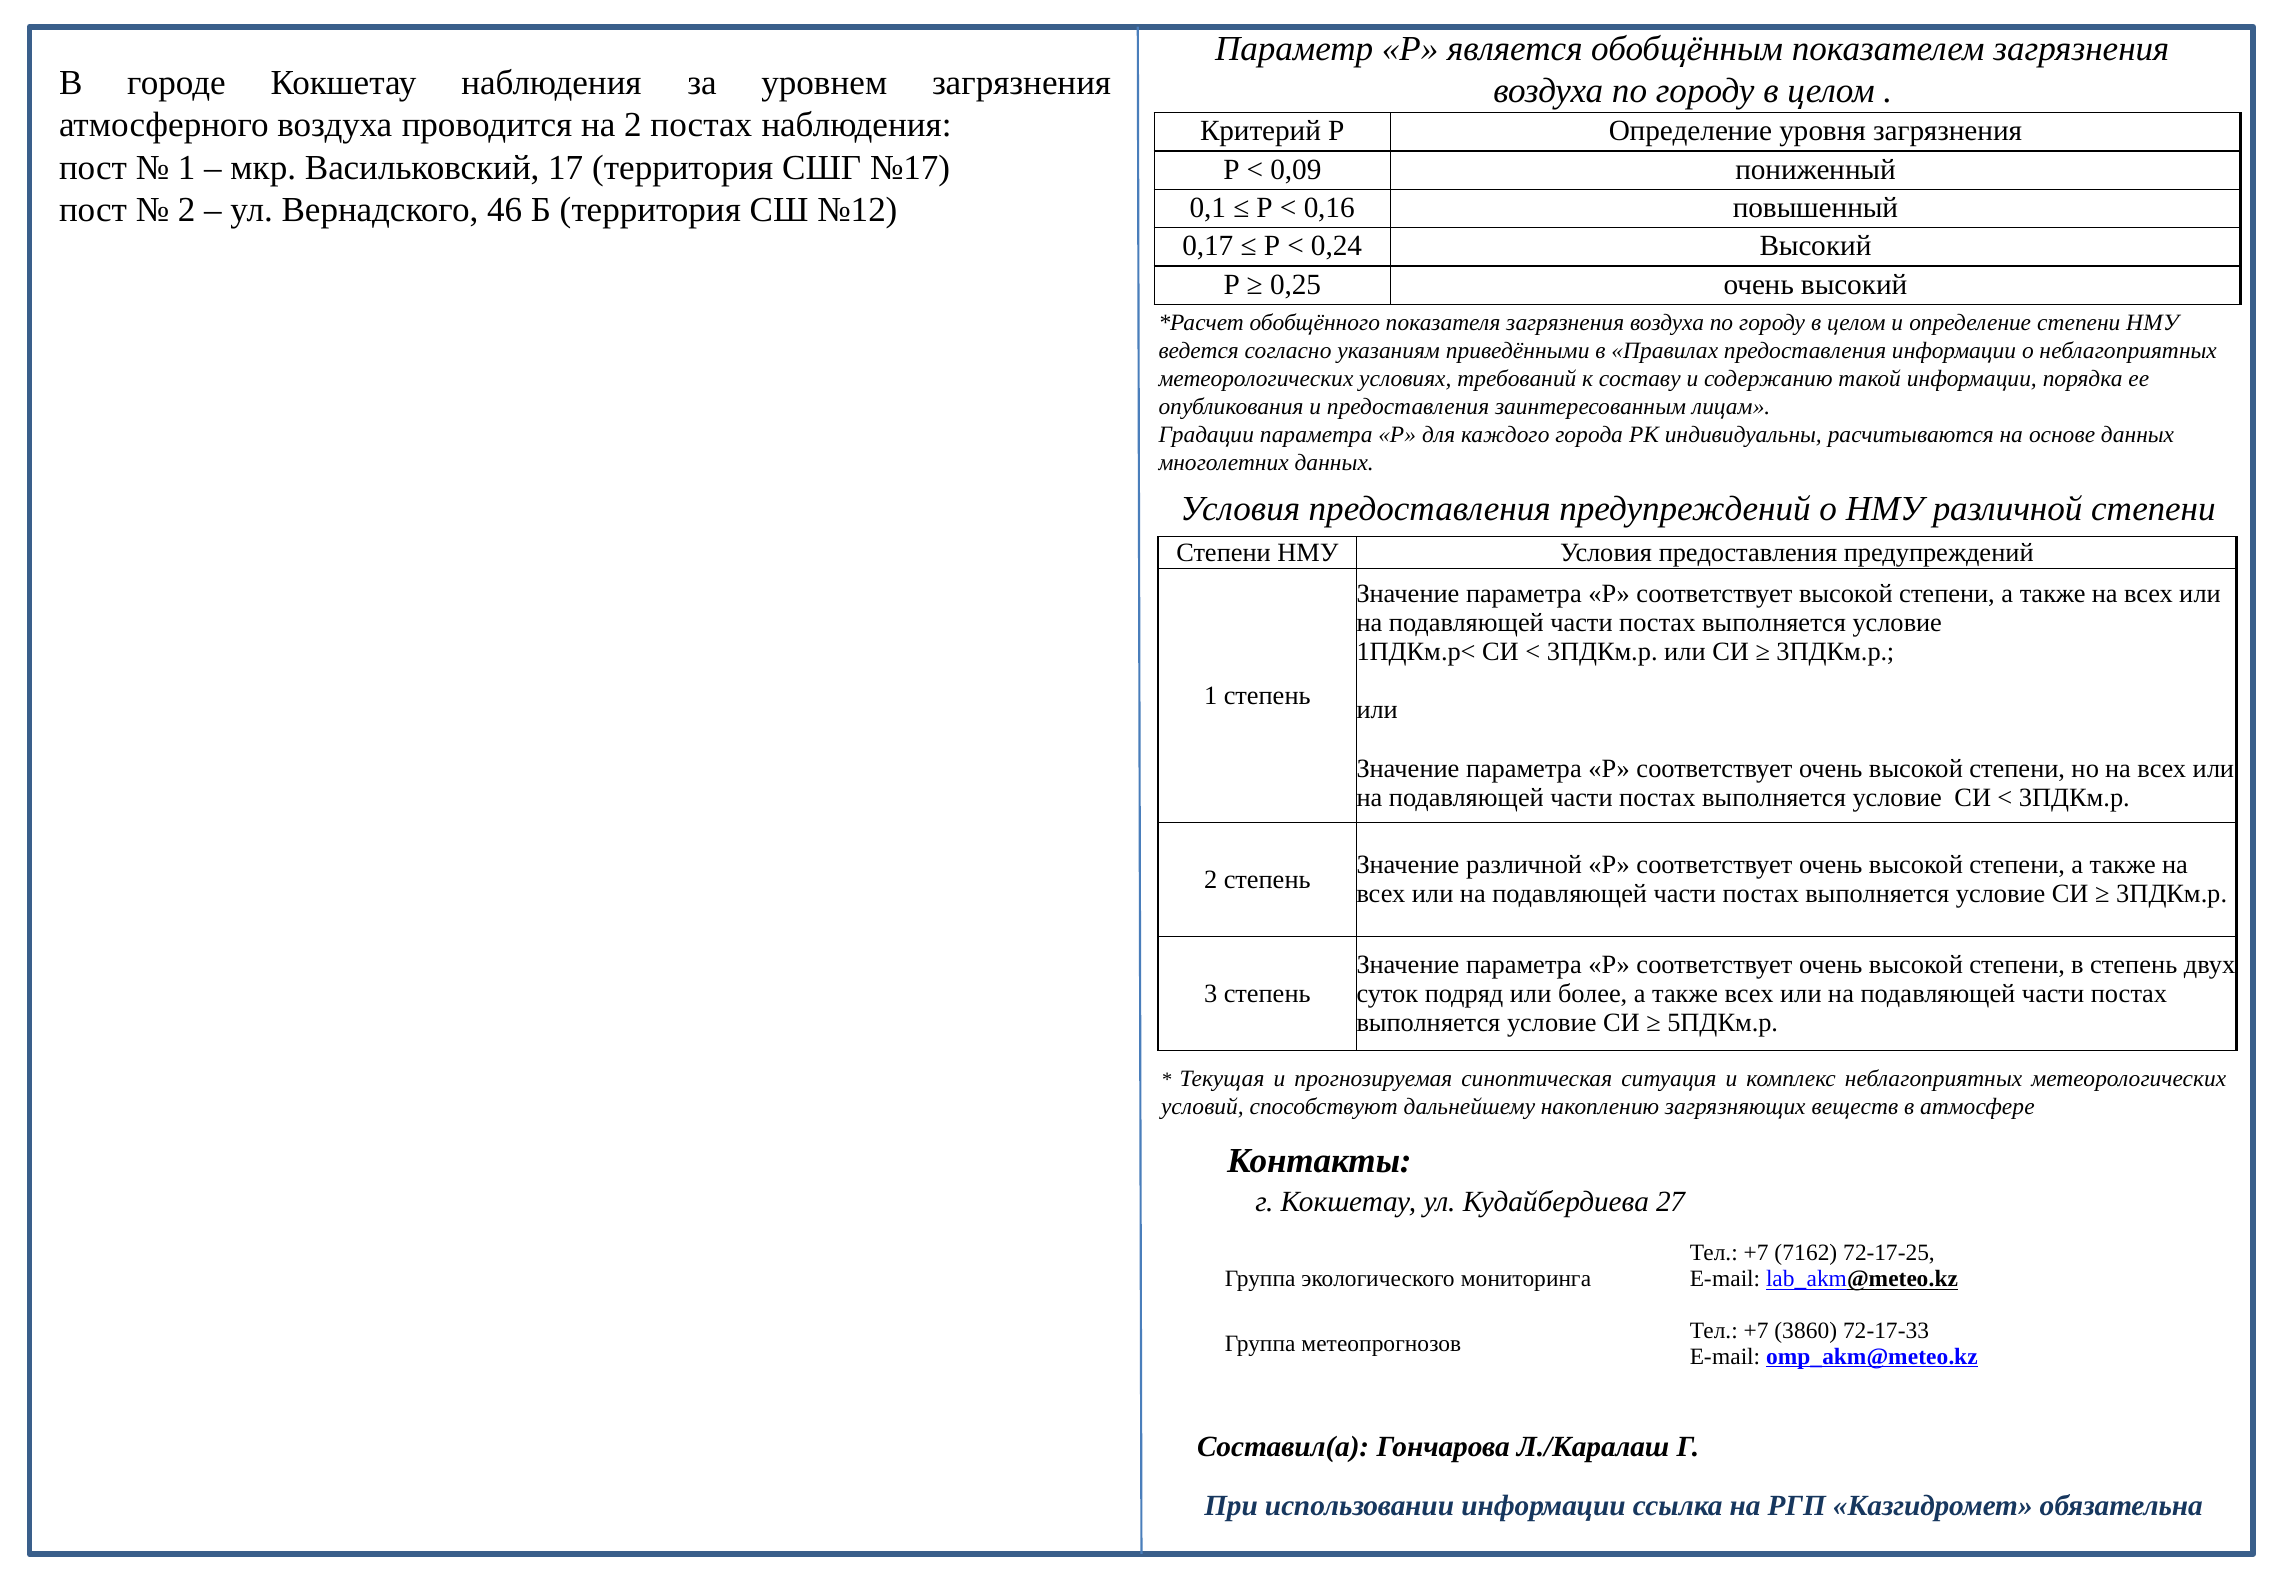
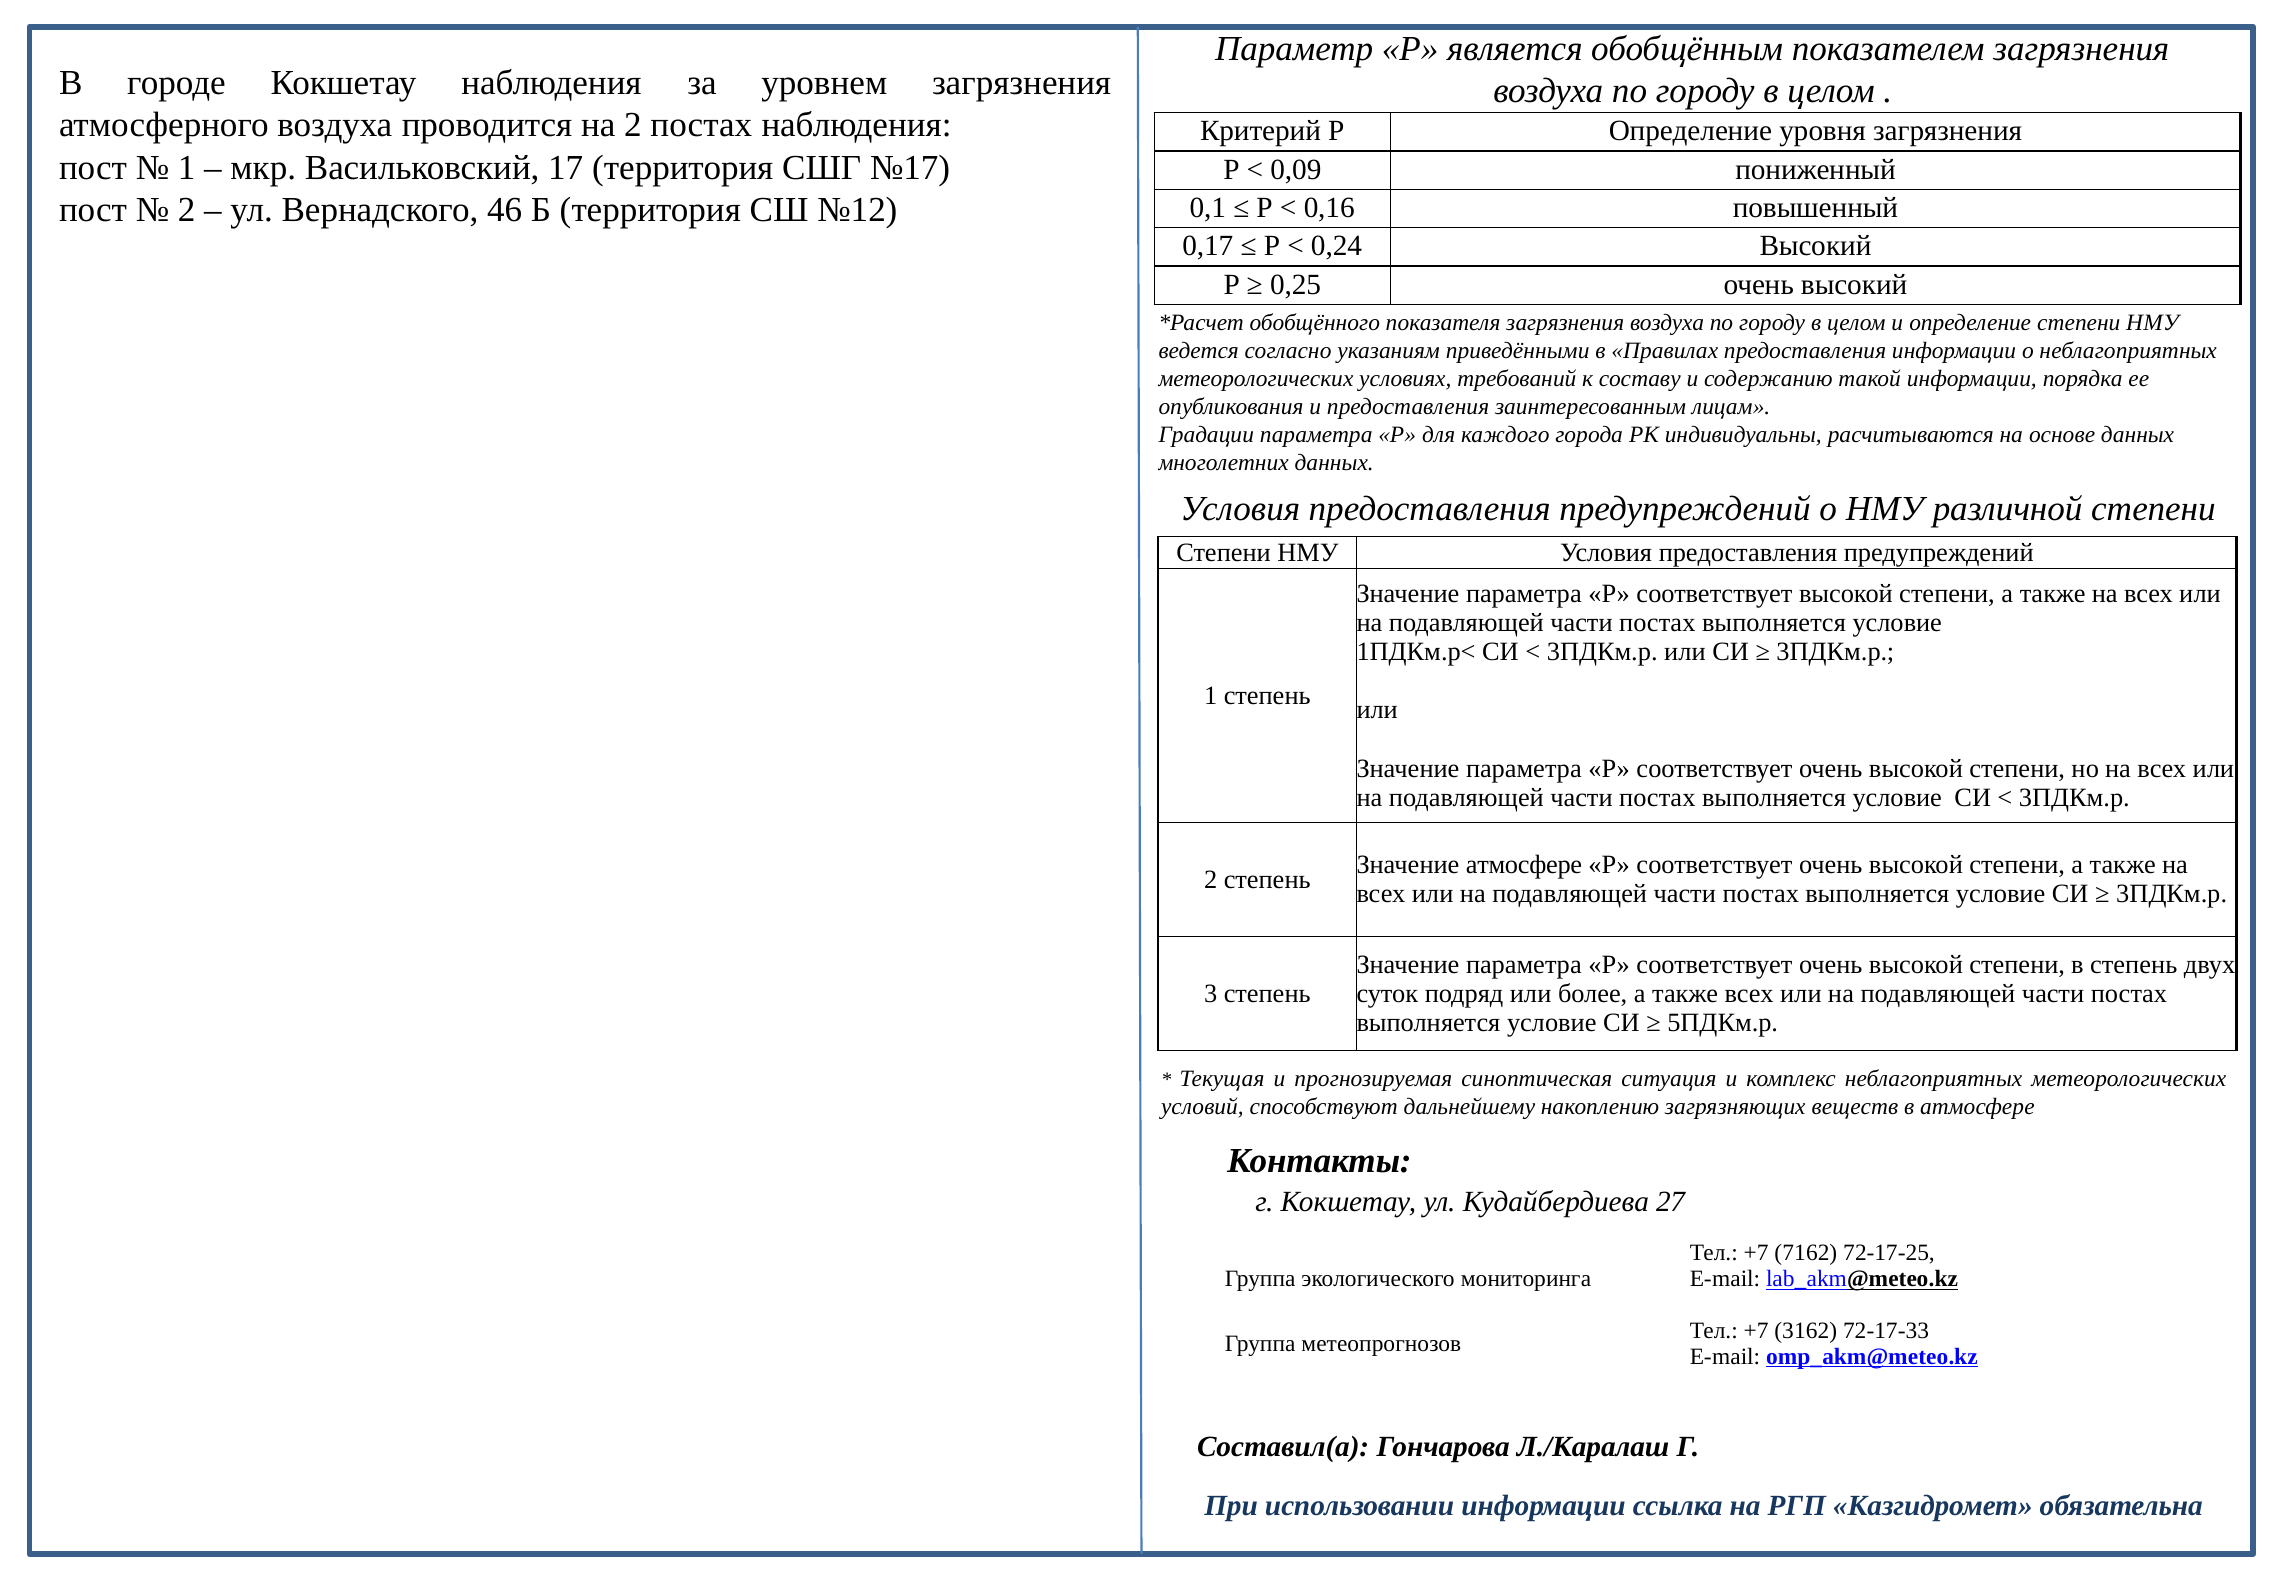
Значение различной: различной -> атмосфере (1524, 865)
3860: 3860 -> 3162 (1806, 1330)
